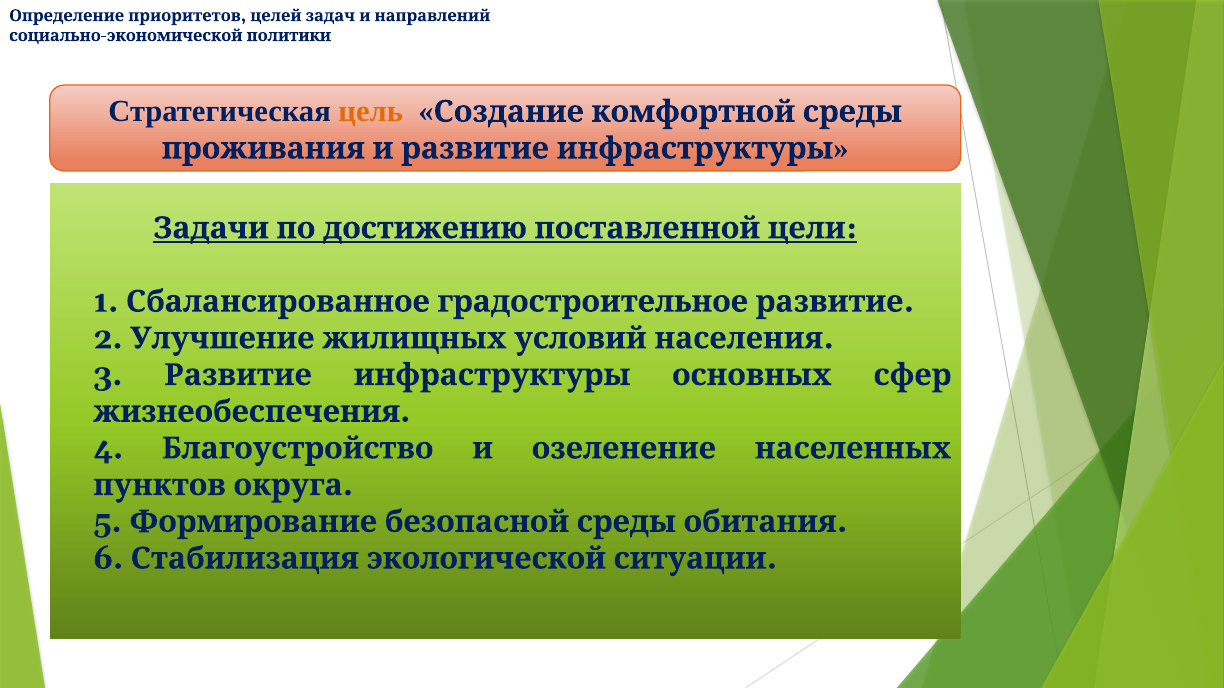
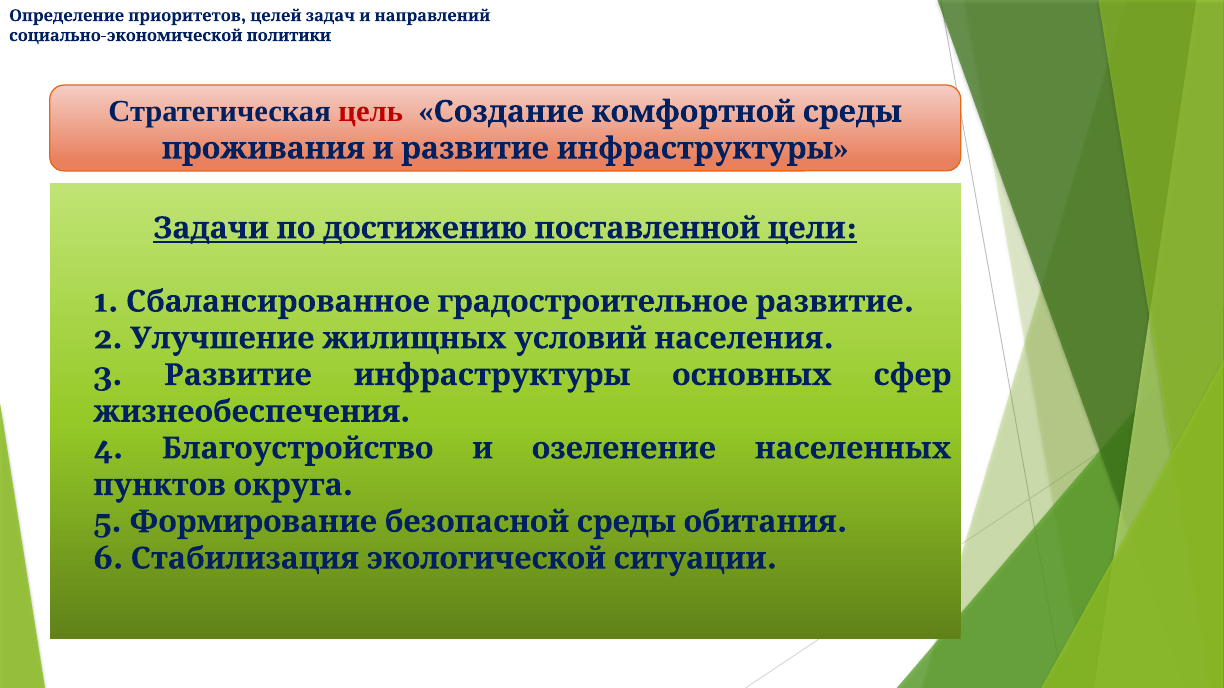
цель colour: orange -> red (371, 112)
